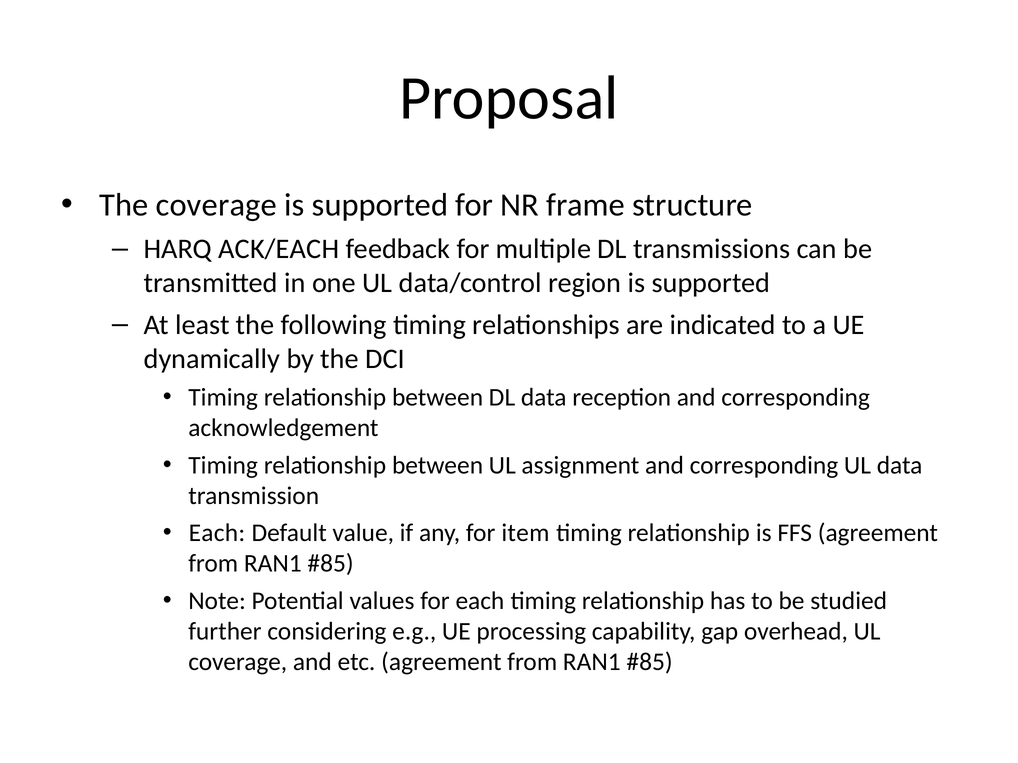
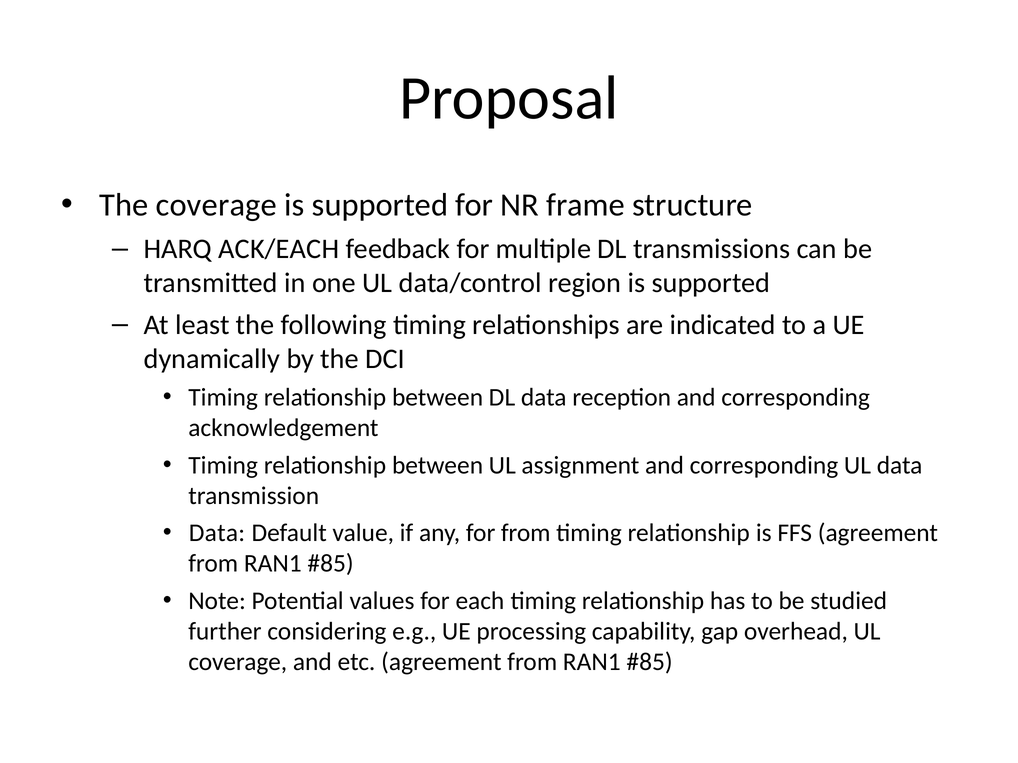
Each: Each -> Data (217, 533)
for item: item -> from (526, 533)
